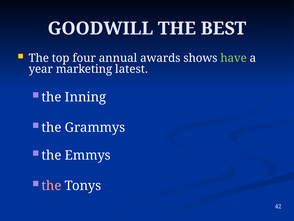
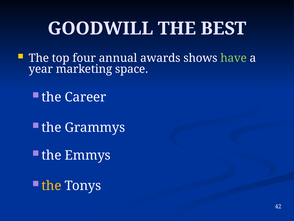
latest: latest -> space (132, 69)
Inning: Inning -> Career (86, 97)
the colour: pink -> yellow (51, 185)
